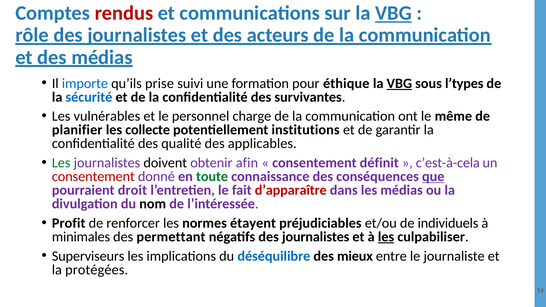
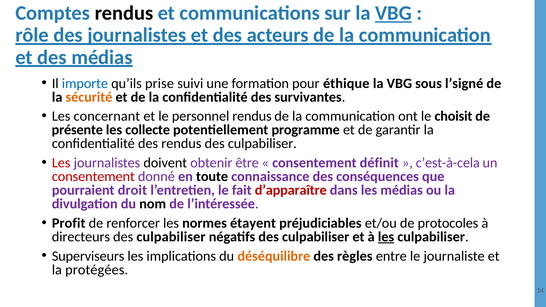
rendus colour: red -> black (124, 13)
VBG underline: present -> none (399, 83)
l’types: l’types -> l’signé (464, 83)
sécurité colour: blue -> orange (89, 97)
vulnérables: vulnérables -> concernant (107, 116)
personnel charge: charge -> rendus (252, 116)
même: même -> choisit (453, 116)
planifier: planifier -> présente (77, 130)
institutions: institutions -> programme (306, 130)
des qualité: qualité -> rendus (181, 144)
applicables: applicables -> culpabiliser (262, 144)
Les colour: green -> red (61, 163)
afin: afin -> être (247, 163)
toute colour: green -> black (212, 177)
que underline: present -> none (433, 177)
individuels: individuels -> protocoles (448, 223)
minimales: minimales -> directeurs (81, 237)
permettant: permettant -> culpabiliser (171, 237)
négatifs des journalistes: journalistes -> culpabiliser (316, 237)
déséquilibre colour: blue -> orange (274, 256)
mieux: mieux -> règles (355, 256)
